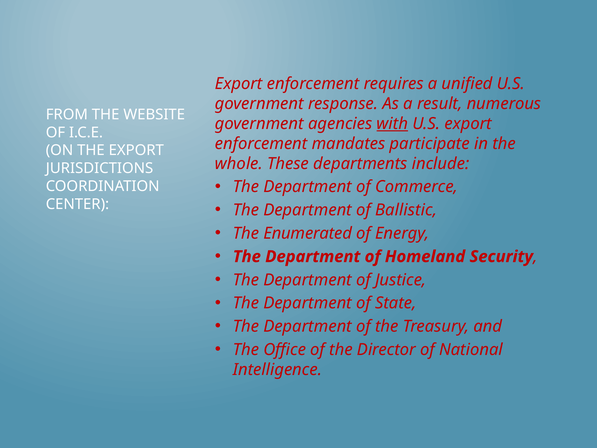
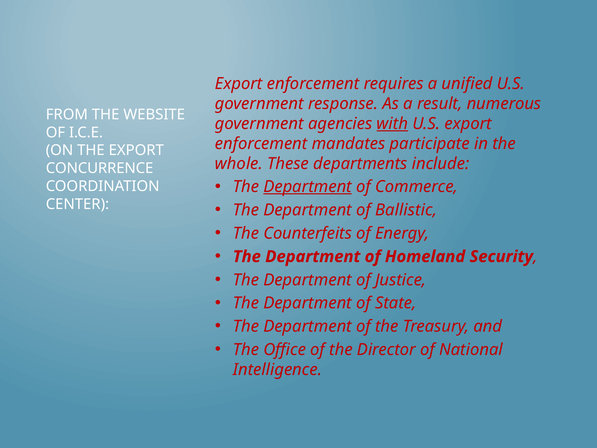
JURISDICTIONS: JURISDICTIONS -> CONCURRENCE (100, 168)
Department underline: none -> present (308, 187)
Enumerated: Enumerated -> Counterfeits (308, 233)
